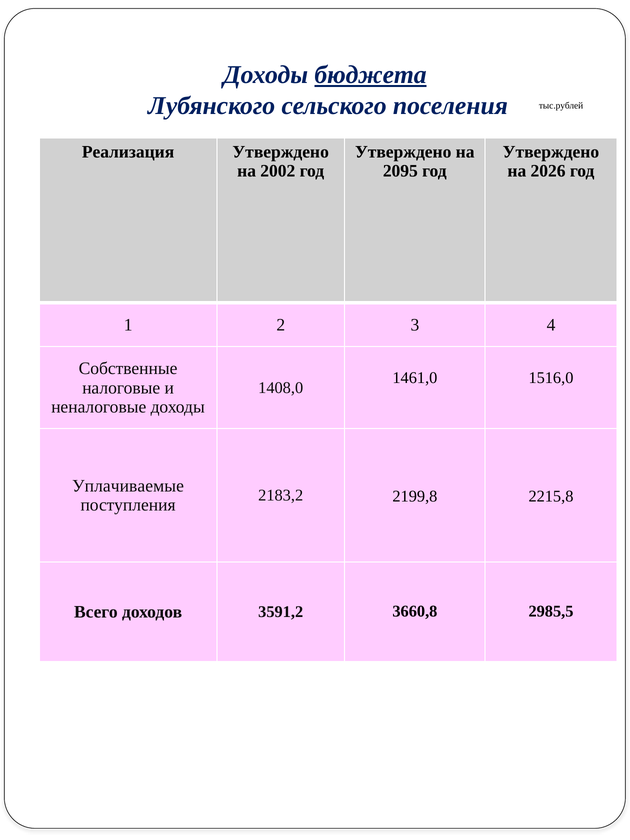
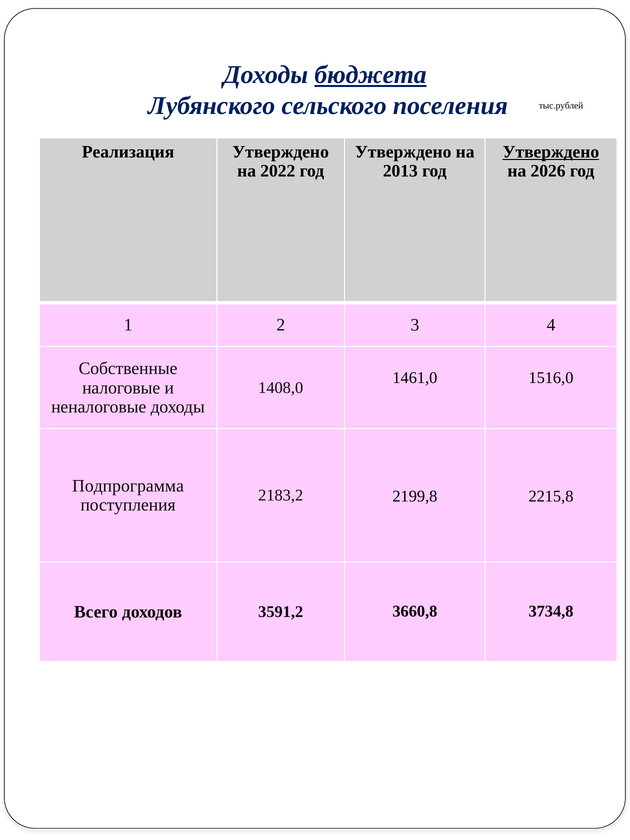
Утверждено underline: none -> present (551, 152)
2002: 2002 -> 2022 (278, 171)
2095: 2095 -> 2013 (400, 171)
Уплачиваемые: Уплачиваемые -> Подпрограмма (128, 486)
2985,5: 2985,5 -> 3734,8 (551, 612)
